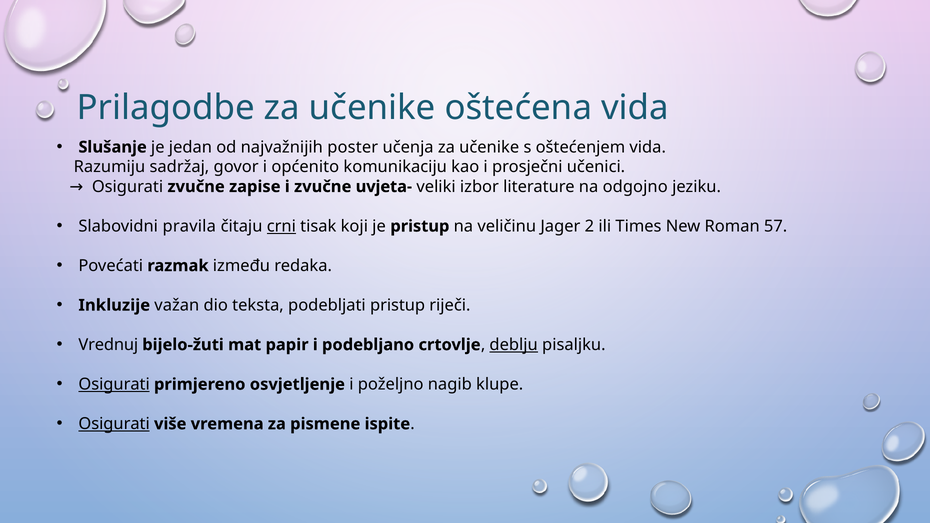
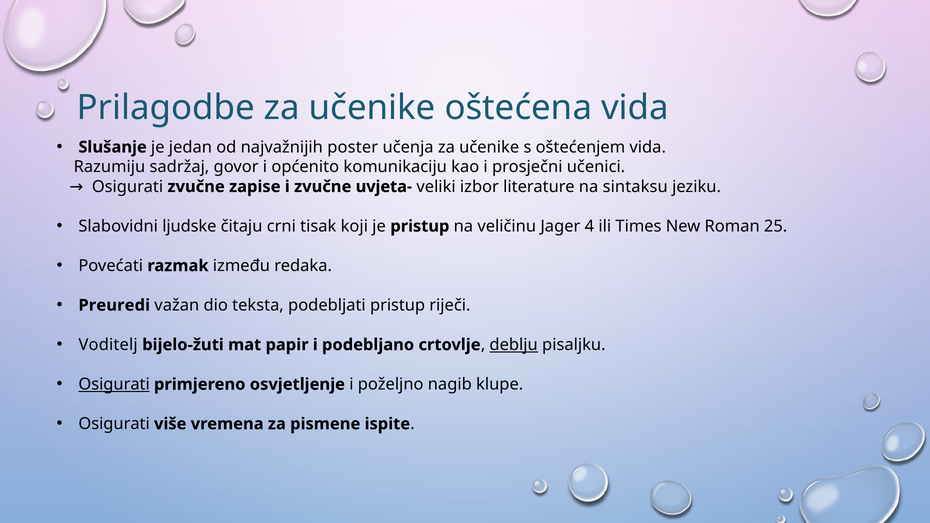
odgojno: odgojno -> sintaksu (635, 187)
pravila: pravila -> ljudske (189, 226)
crni underline: present -> none (281, 226)
2: 2 -> 4 (589, 226)
57: 57 -> 25 (776, 226)
Inkluzije: Inkluzije -> Preuredi (114, 305)
Vrednuj: Vrednuj -> Voditelj (108, 345)
Osigurati underline: present -> none (114, 424)
